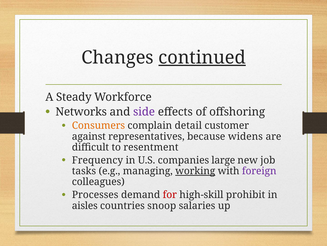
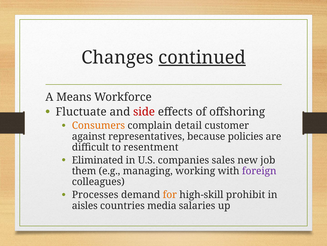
Steady: Steady -> Means (74, 97)
Networks: Networks -> Fluctuate (81, 112)
side colour: purple -> red (144, 112)
widens: widens -> policies (246, 136)
Frequency: Frequency -> Eliminated (98, 160)
large: large -> sales (223, 160)
tasks: tasks -> them (84, 171)
working underline: present -> none (195, 171)
for colour: red -> orange (170, 194)
snoop: snoop -> media (162, 205)
